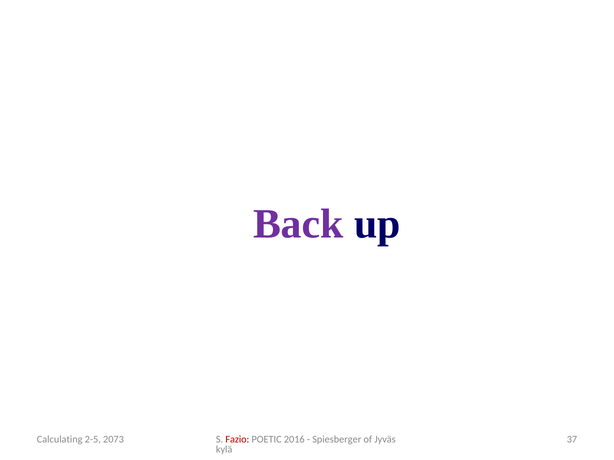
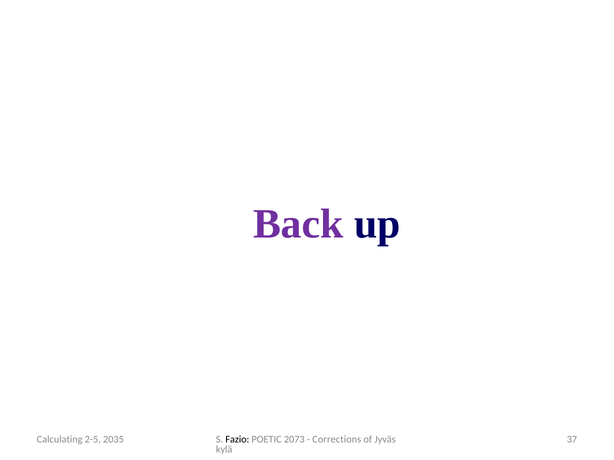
Fazio colour: red -> black (237, 440)
2016: 2016 -> 2073 (294, 440)
Spiesberger: Spiesberger -> Corrections (337, 440)
2073: 2073 -> 2035 (113, 440)
